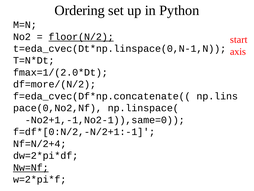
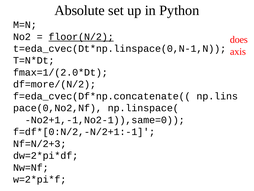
Ordering: Ordering -> Absolute (80, 10)
start: start -> does (239, 40)
Nf=N/2+4: Nf=N/2+4 -> Nf=N/2+3 (40, 143)
Nw=Nf underline: present -> none (31, 167)
